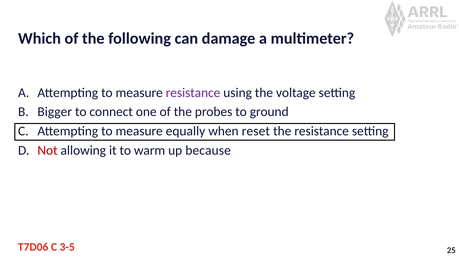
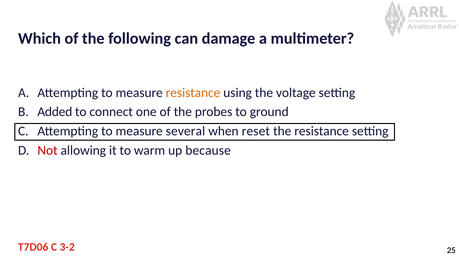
resistance colour: purple -> orange (193, 93)
Bigger: Bigger -> Added (55, 112)
equally: equally -> several (185, 131)
3-5: 3-5 -> 3-2 (67, 247)
